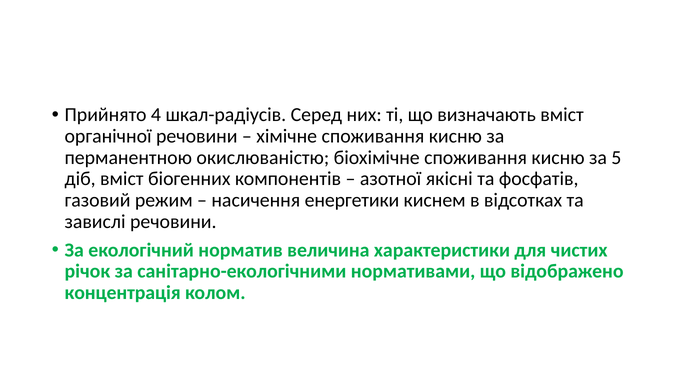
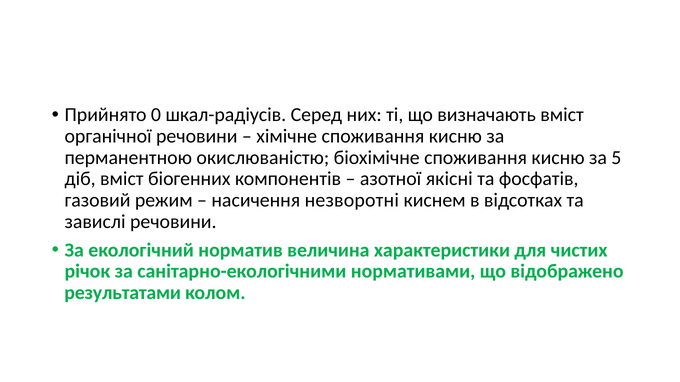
4: 4 -> 0 (156, 115)
енергетики: енергетики -> незворотні (352, 200)
концентрація: концентрація -> результатами (123, 293)
